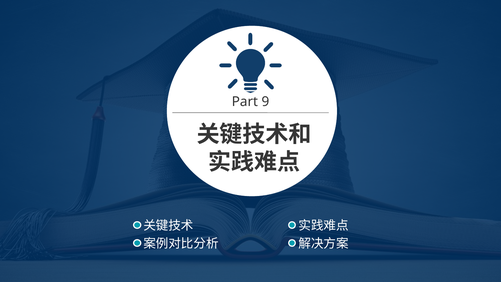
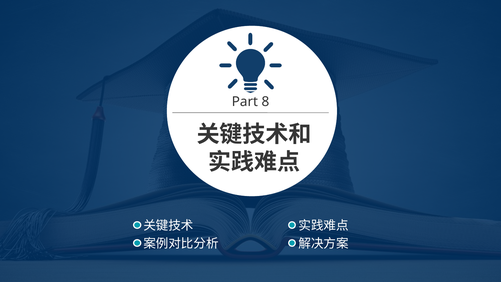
9: 9 -> 8 (265, 102)
